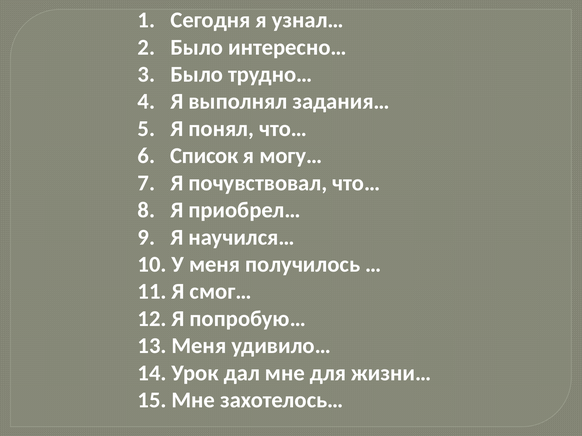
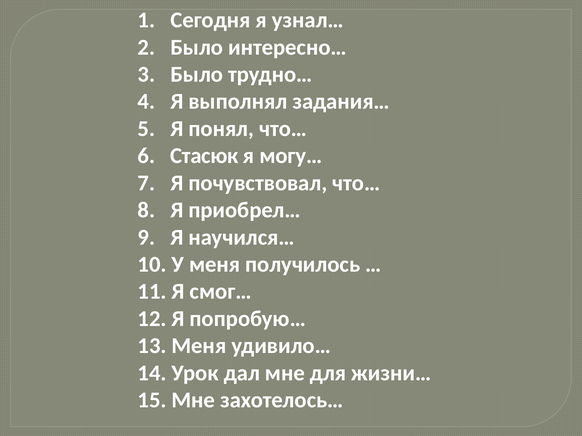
Список: Список -> Стасюк (204, 156)
